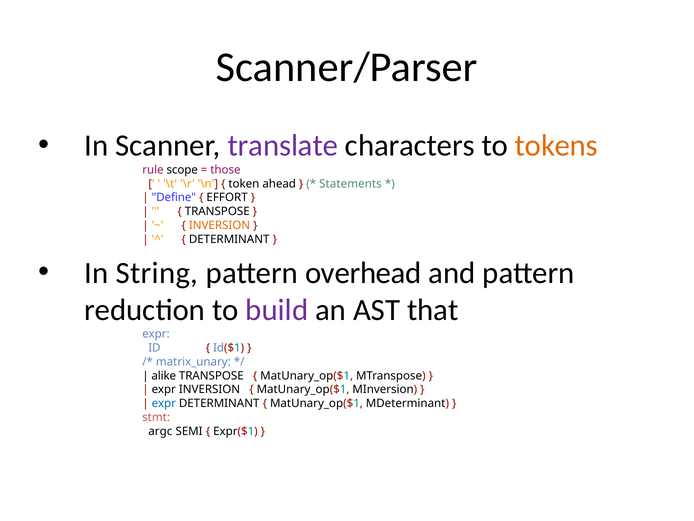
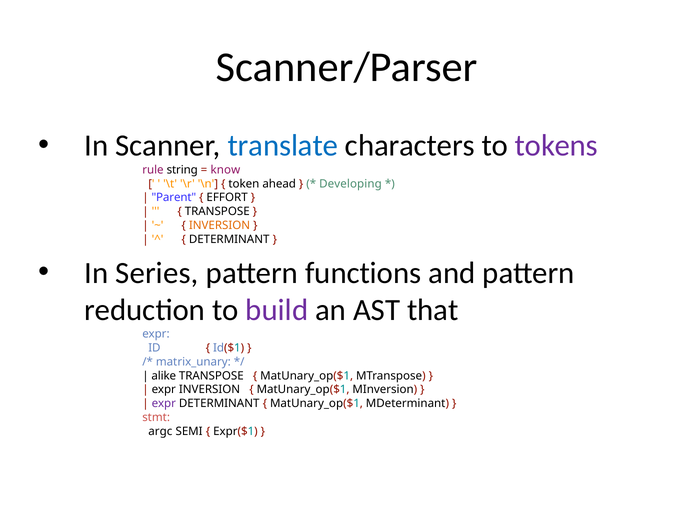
translate colour: purple -> blue (283, 146)
tokens colour: orange -> purple (556, 146)
scope: scope -> string (182, 170)
those: those -> know (225, 170)
Statements: Statements -> Developing (350, 184)
Define: Define -> Parent (174, 197)
String: String -> Series (157, 273)
overhead: overhead -> functions (363, 273)
expr colour: blue -> purple (164, 403)
